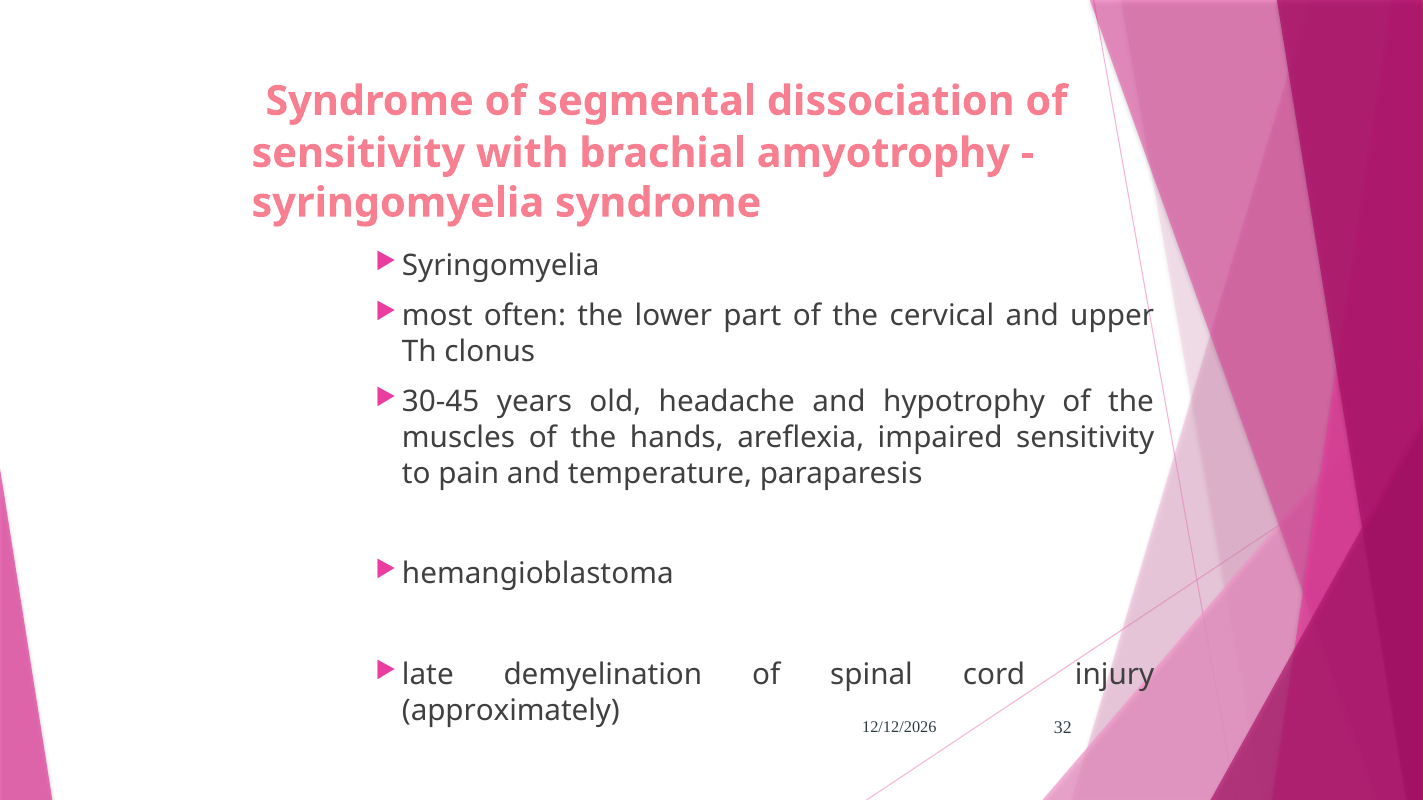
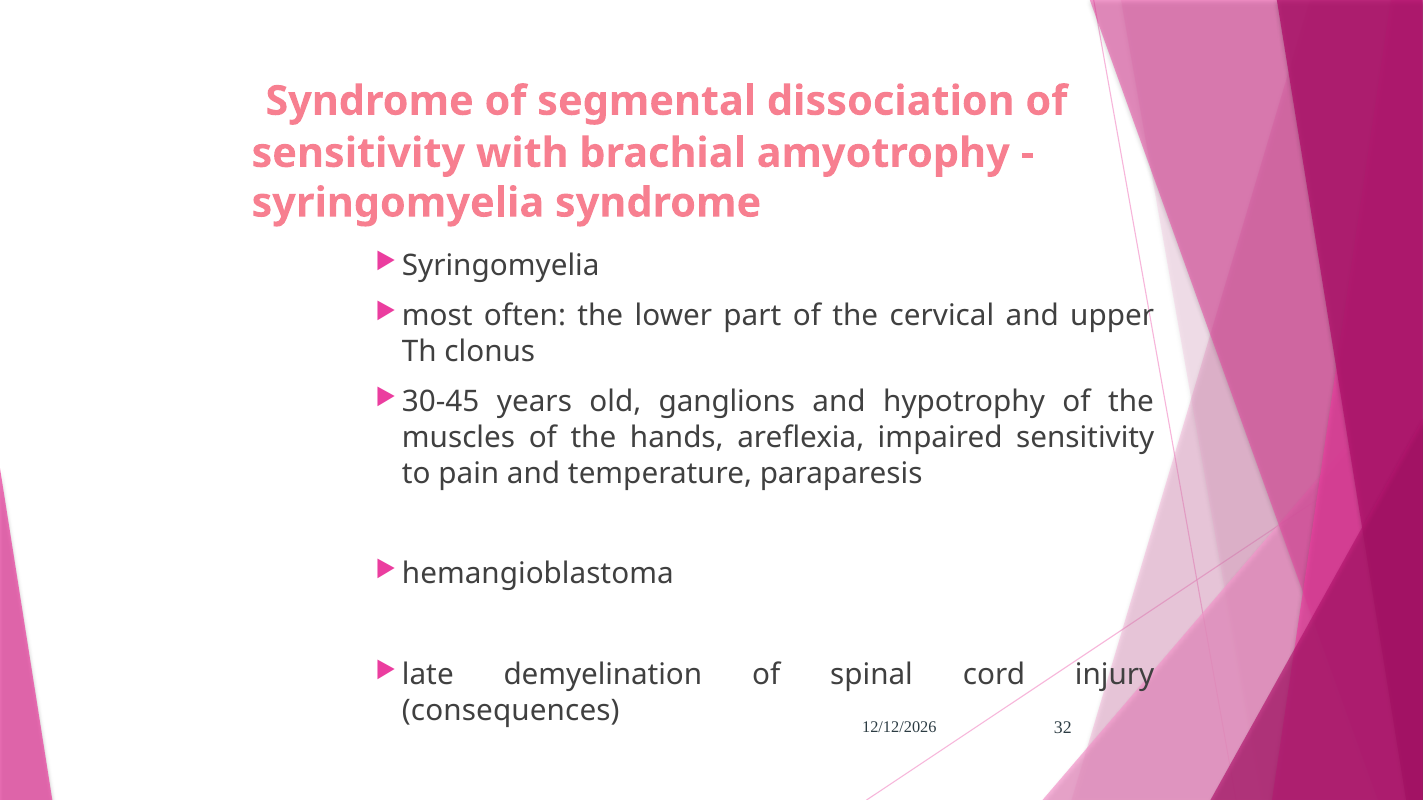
headache: headache -> ganglions (727, 402)
approximately: approximately -> consequences (511, 711)
